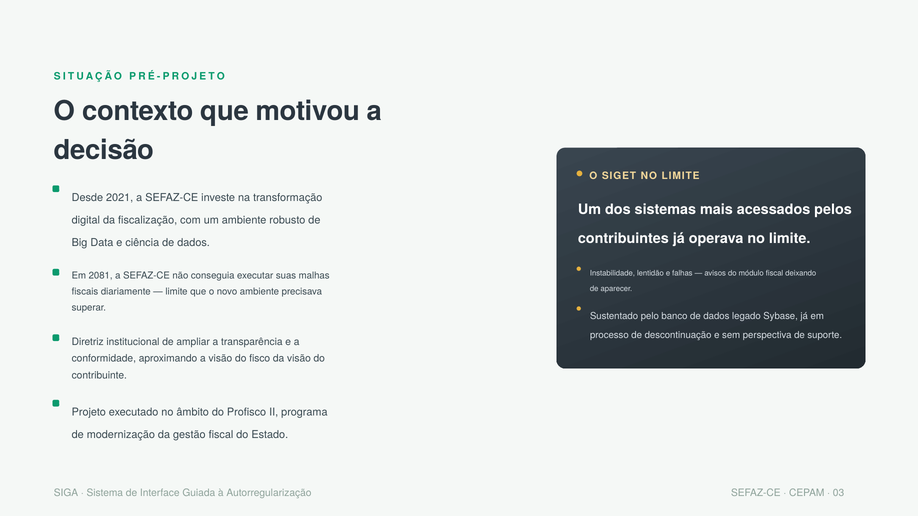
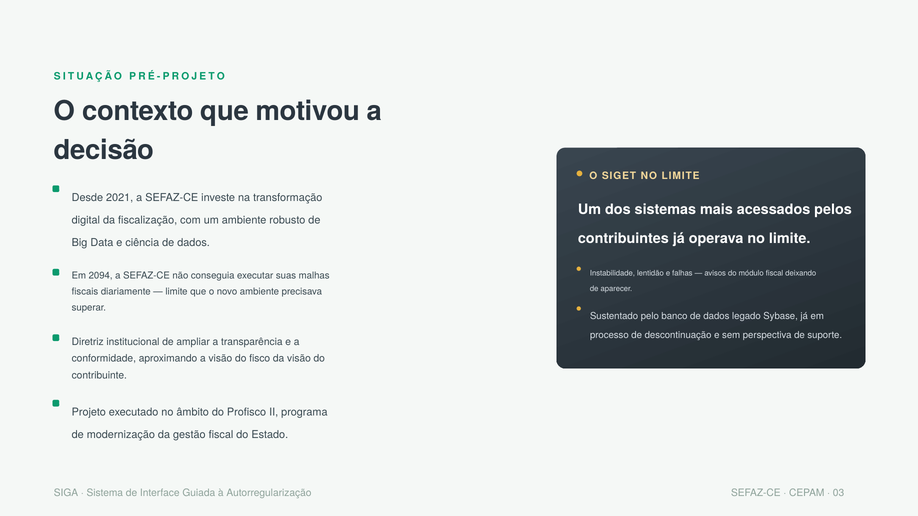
2081: 2081 -> 2094 (101, 276)
